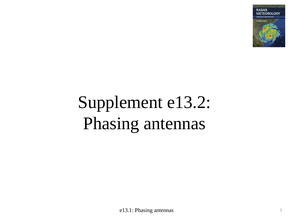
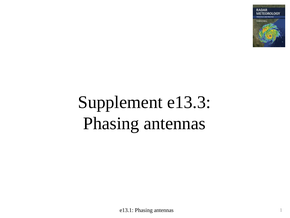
e13.2: e13.2 -> e13.3 (189, 102)
